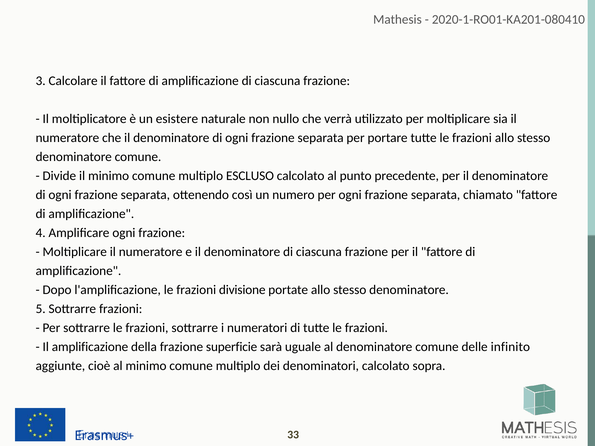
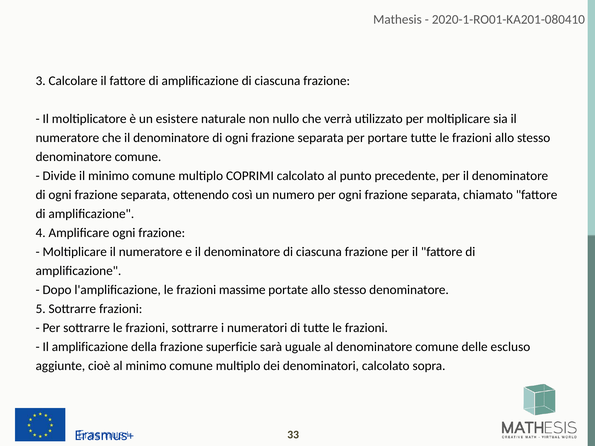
ESCLUSO: ESCLUSO -> COPRIMI (250, 176)
divisione: divisione -> massime (242, 290)
infinito: infinito -> escluso (510, 347)
